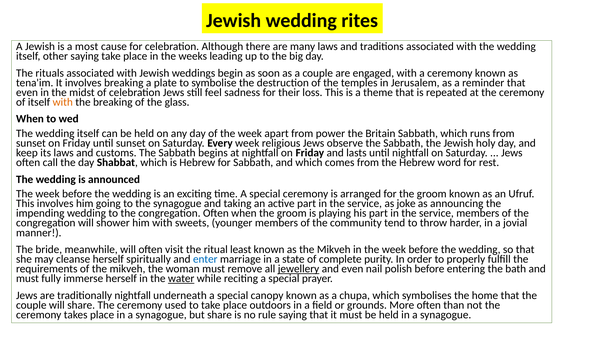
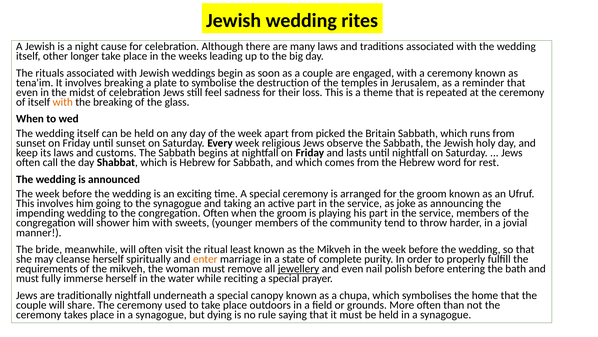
most: most -> night (87, 46)
other saying: saying -> longer (85, 56)
power: power -> picked (331, 133)
enter colour: blue -> orange (205, 259)
water underline: present -> none (181, 278)
but share: share -> dying (220, 314)
